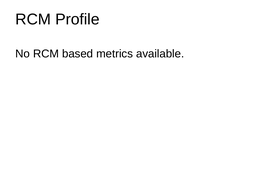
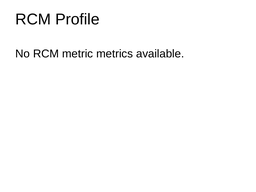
based: based -> metric (78, 54)
